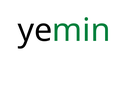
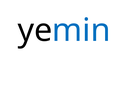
min colour: green -> blue (81, 31)
